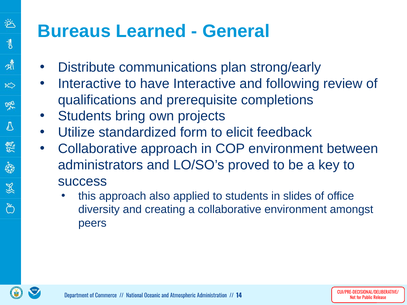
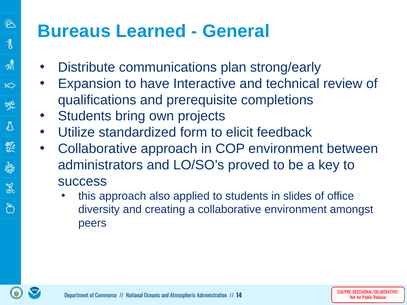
Interactive: Interactive -> Expansion (90, 84)
following: following -> technical (293, 84)
